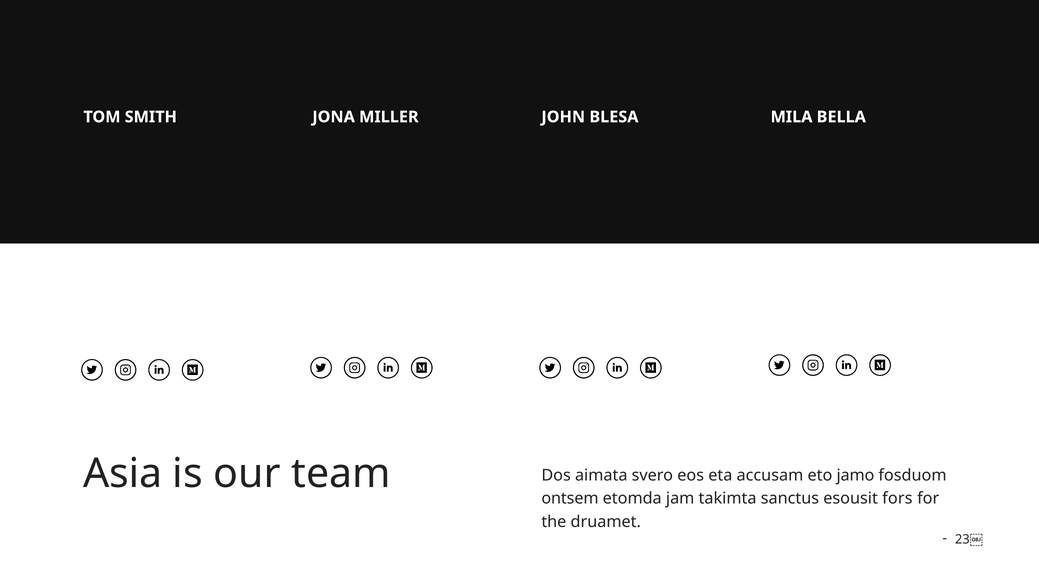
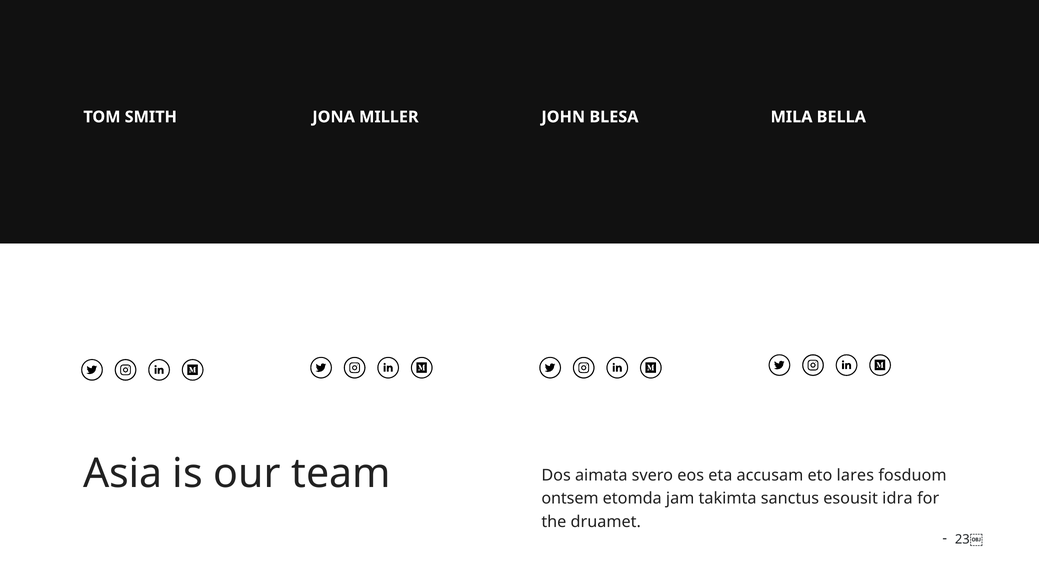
jamo: jamo -> lares (855, 476)
fors: fors -> idra (897, 499)
